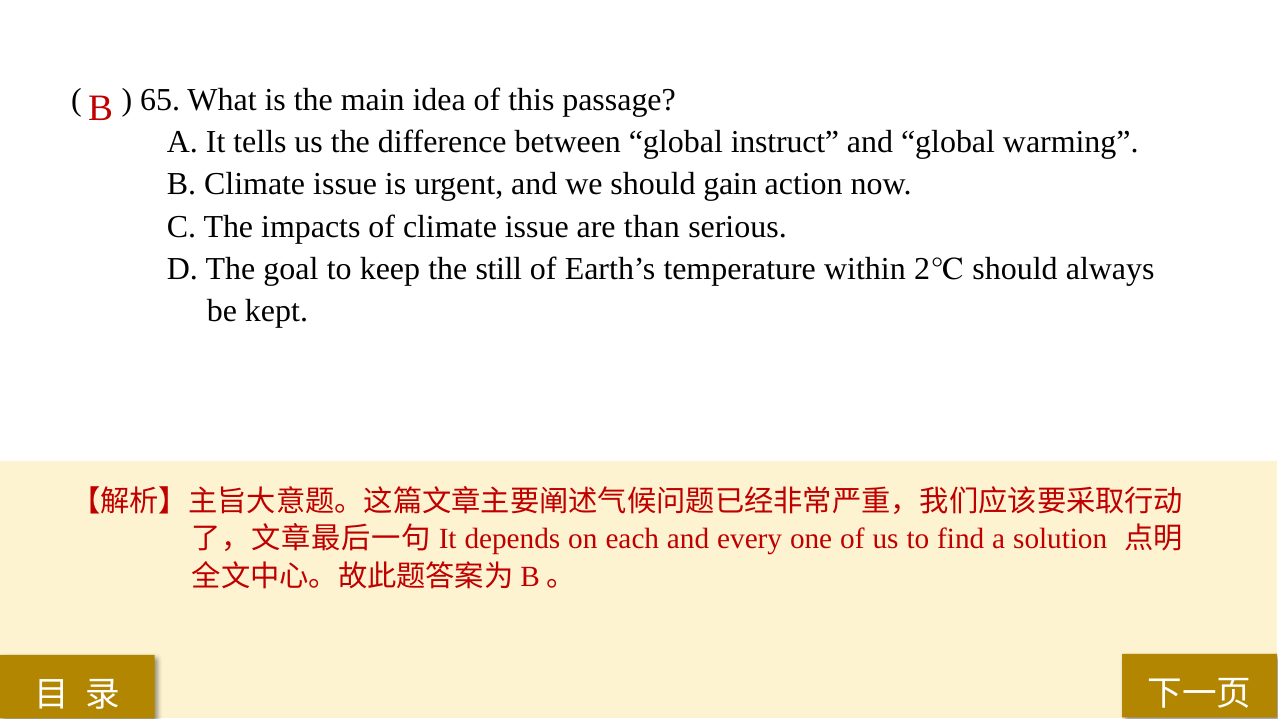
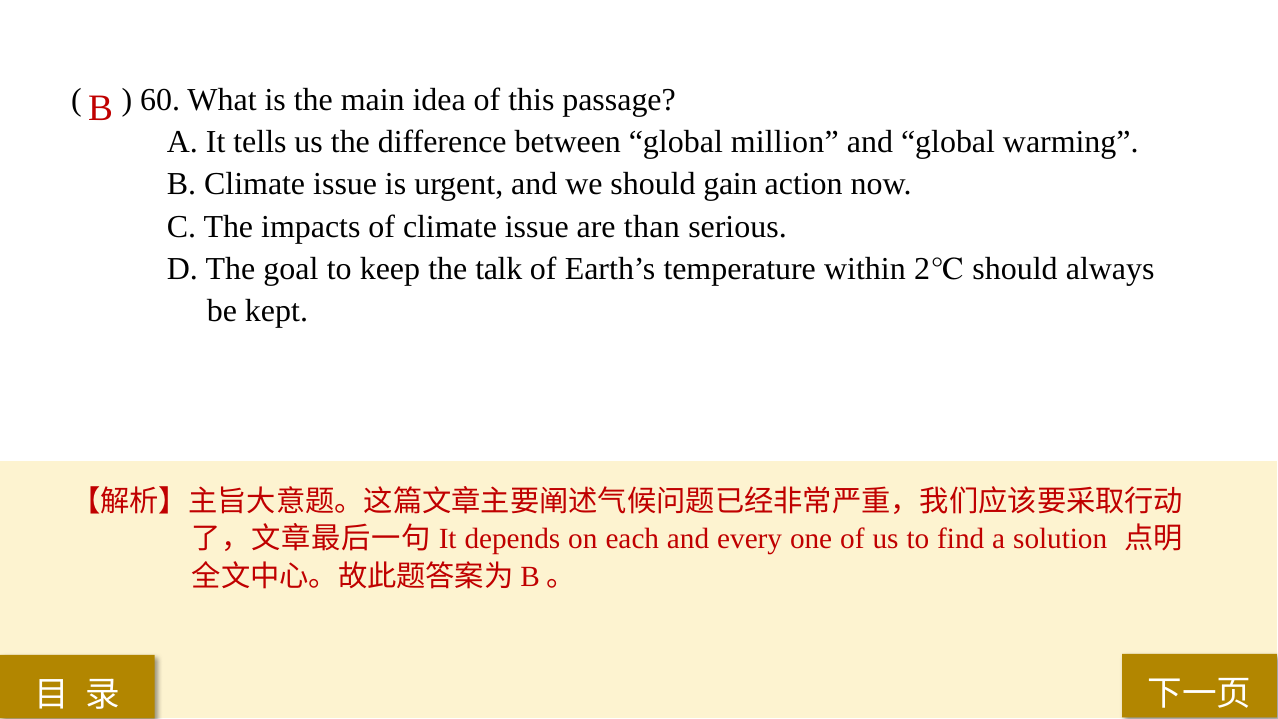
65: 65 -> 60 (160, 100)
instruct: instruct -> million (785, 142)
still: still -> talk (499, 269)
